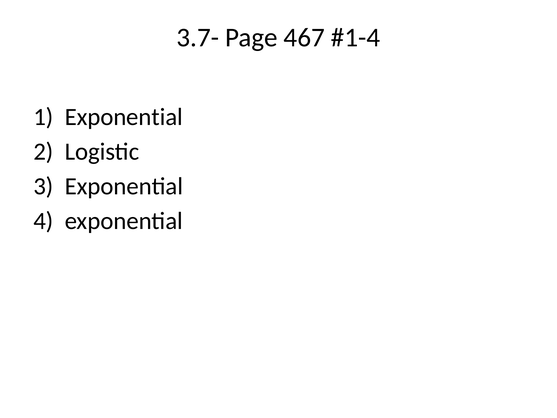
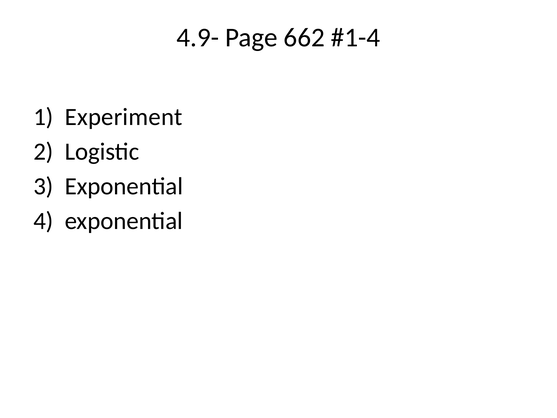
3.7-: 3.7- -> 4.9- (198, 38)
467: 467 -> 662 (304, 38)
Exponential: Exponential -> Experiment (124, 117)
